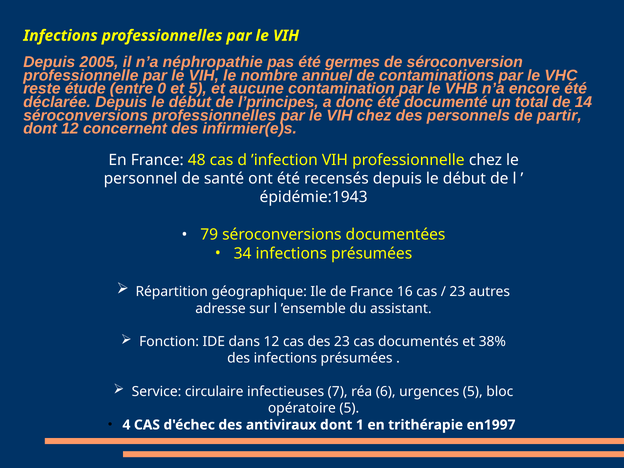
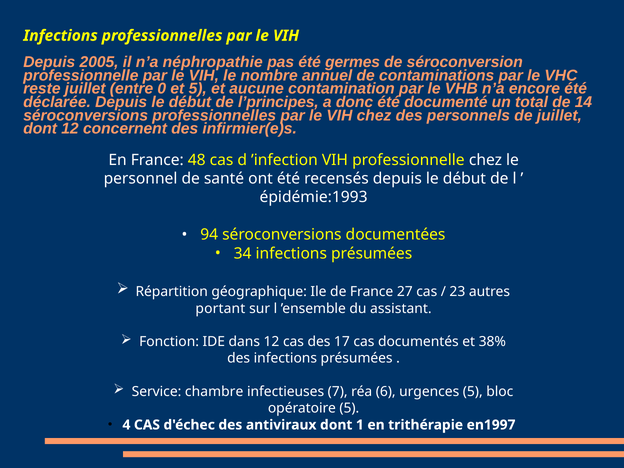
reste étude: étude -> juillet (85, 89)
de partir: partir -> juillet (559, 115)
épidémie:1943: épidémie:1943 -> épidémie:1993 (314, 197)
79: 79 -> 94 (209, 235)
16: 16 -> 27 (405, 291)
adresse: adresse -> portant (220, 308)
des 23: 23 -> 17 (342, 342)
circulaire: circulaire -> chambre (214, 392)
